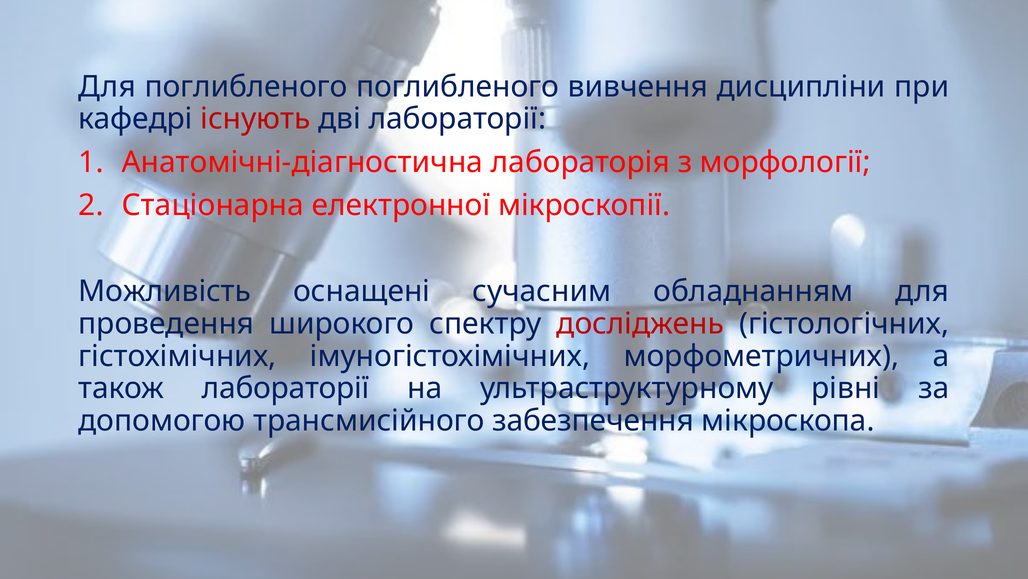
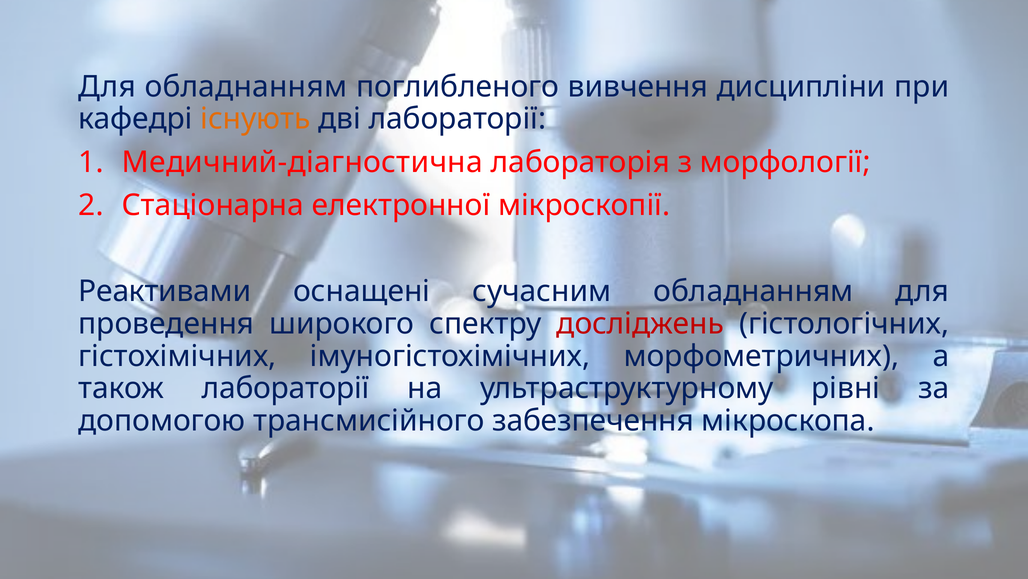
Для поглибленого: поглибленого -> обладнанням (246, 87)
існують colour: red -> orange (255, 119)
Анатомічні-діагностична: Анатомічні-діагностична -> Медичний-діагностична (302, 162)
Можливість: Можливість -> Реактивами (165, 291)
